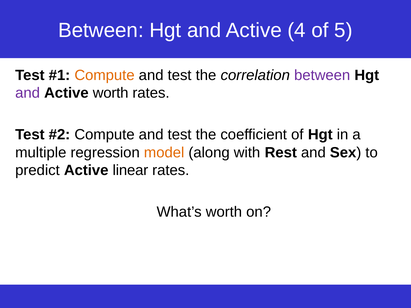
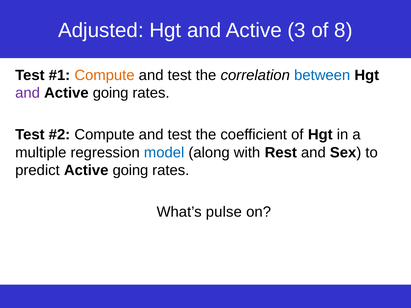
Between: Between -> Adjusted (101, 31)
4: 4 -> 3 (297, 31)
5: 5 -> 8 (343, 31)
between colour: purple -> blue (322, 75)
worth: worth -> going (111, 93)
model colour: orange -> blue (164, 153)
predict Active linear: linear -> going (130, 170)
What’s worth: worth -> pulse (224, 212)
